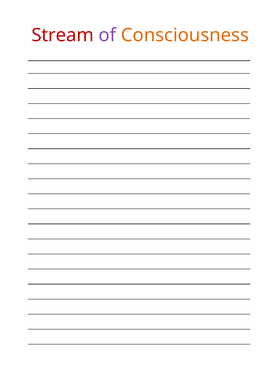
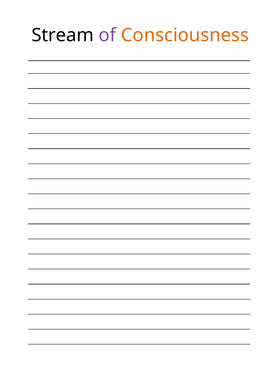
Stream colour: red -> black (63, 35)
